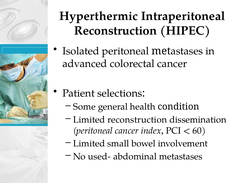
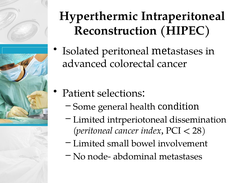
Limited reconstruction: reconstruction -> intrperiotoneal (137, 120)
60: 60 -> 28 (199, 131)
used-: used- -> node- (99, 156)
